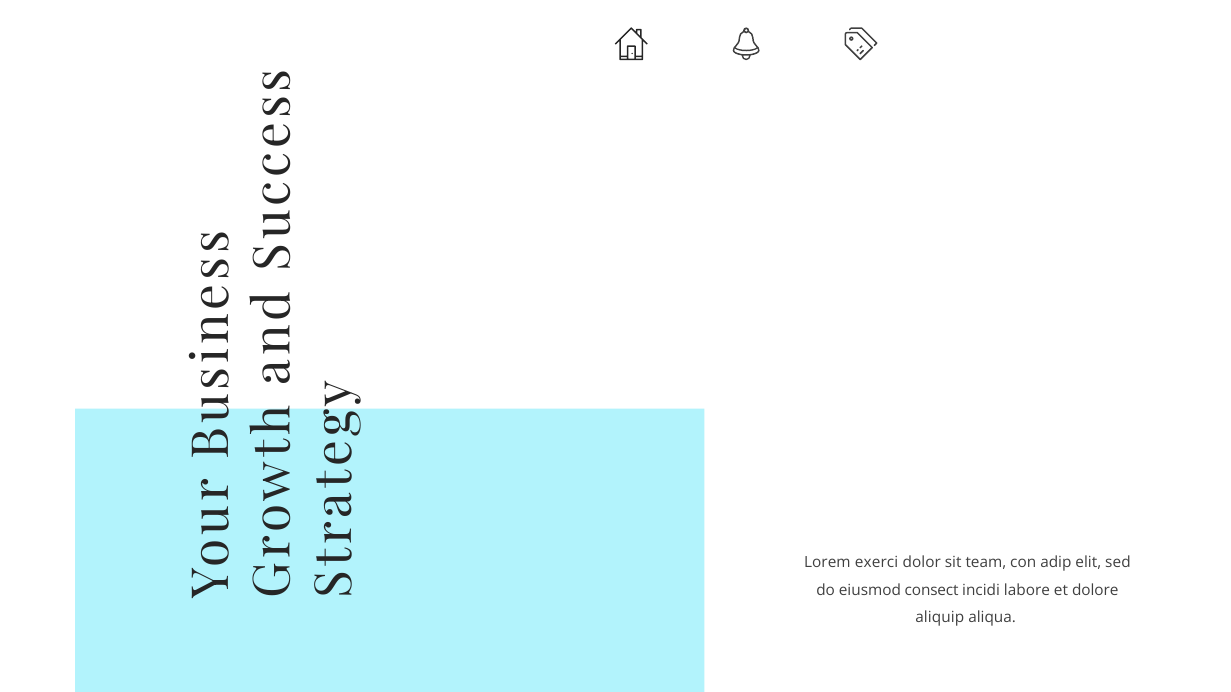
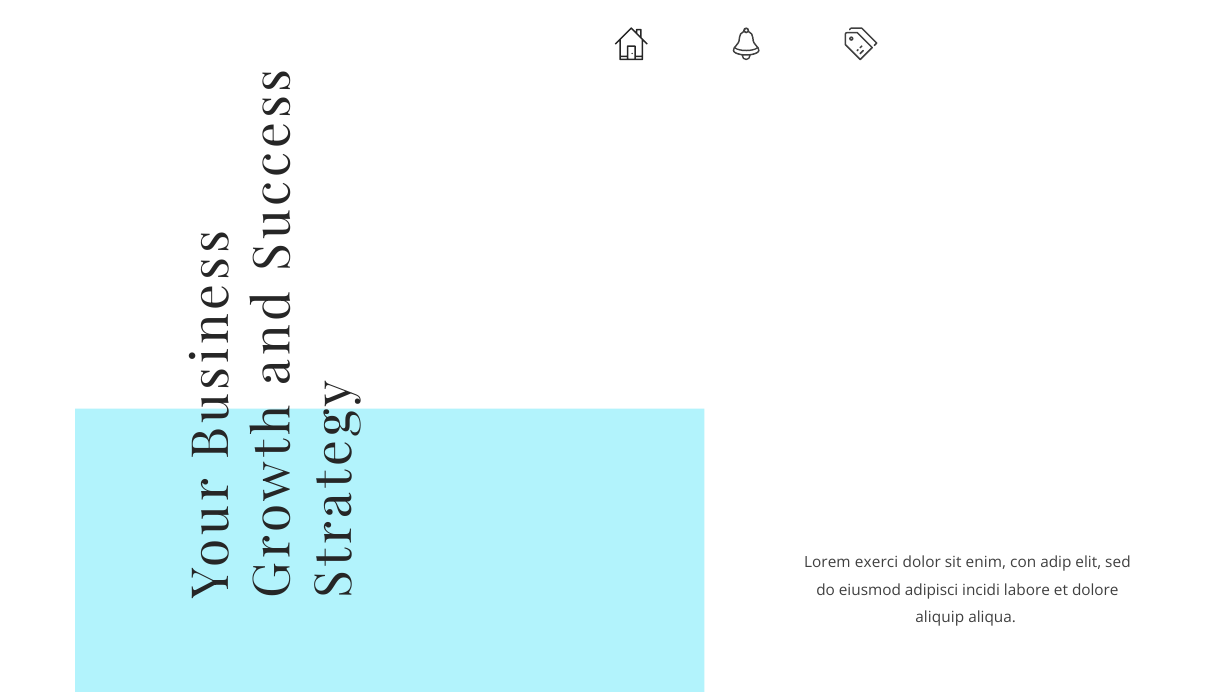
team: team -> enim (986, 563)
consect: consect -> adipisci (932, 590)
